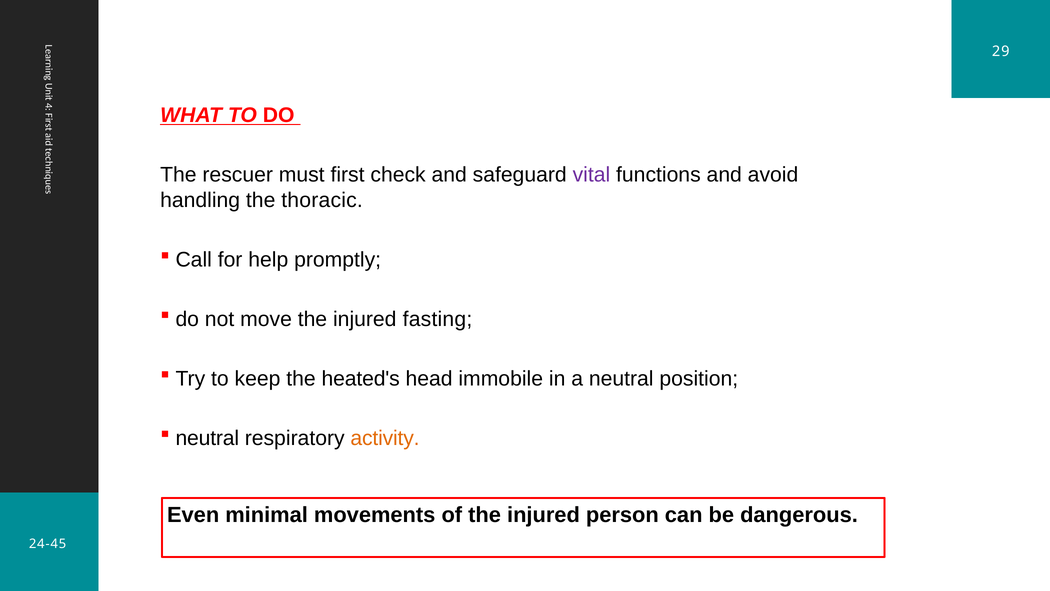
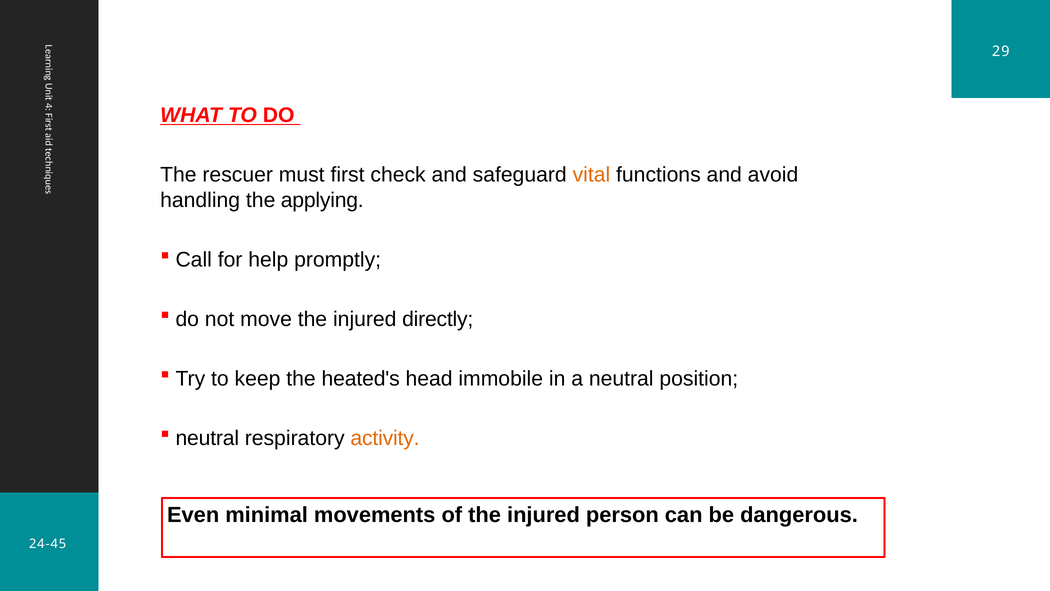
vital colour: purple -> orange (591, 175)
thoracic: thoracic -> applying (322, 200)
fasting: fasting -> directly (438, 319)
